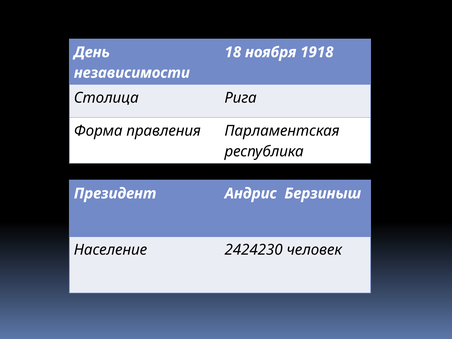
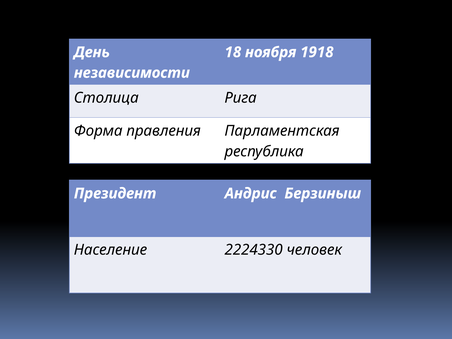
2424230: 2424230 -> 2224330 (254, 250)
